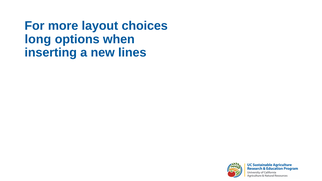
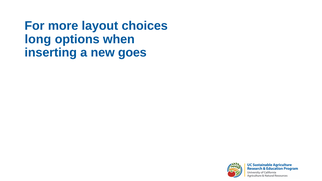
lines: lines -> goes (132, 53)
